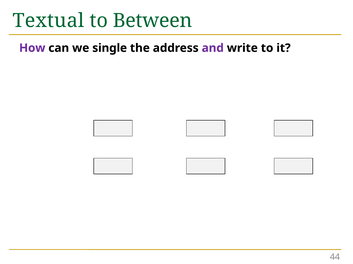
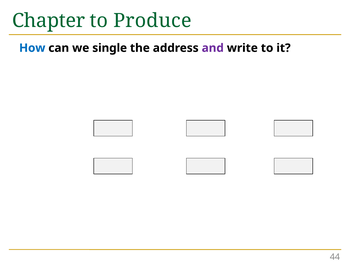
Textual: Textual -> Chapter (49, 21)
Between: Between -> Produce (152, 21)
How colour: purple -> blue (32, 48)
